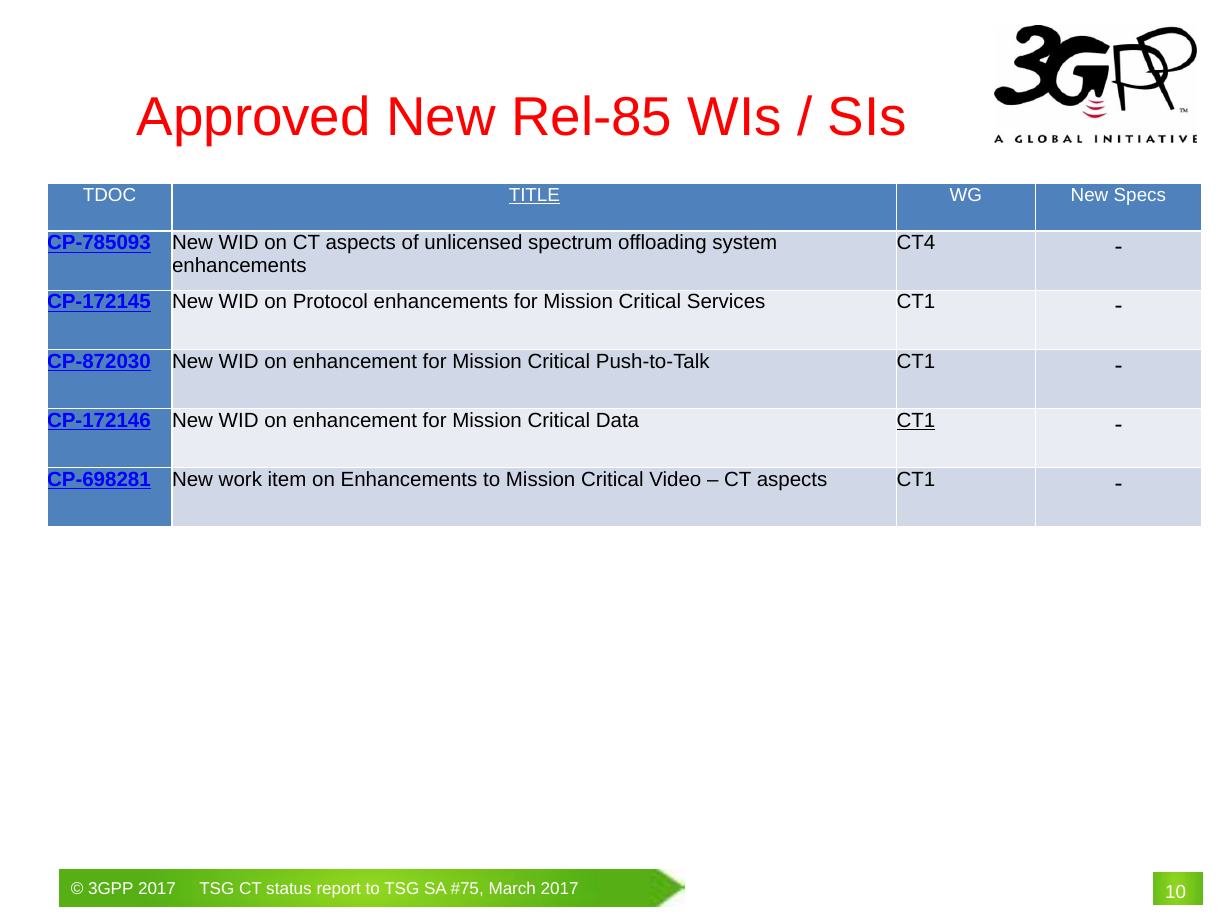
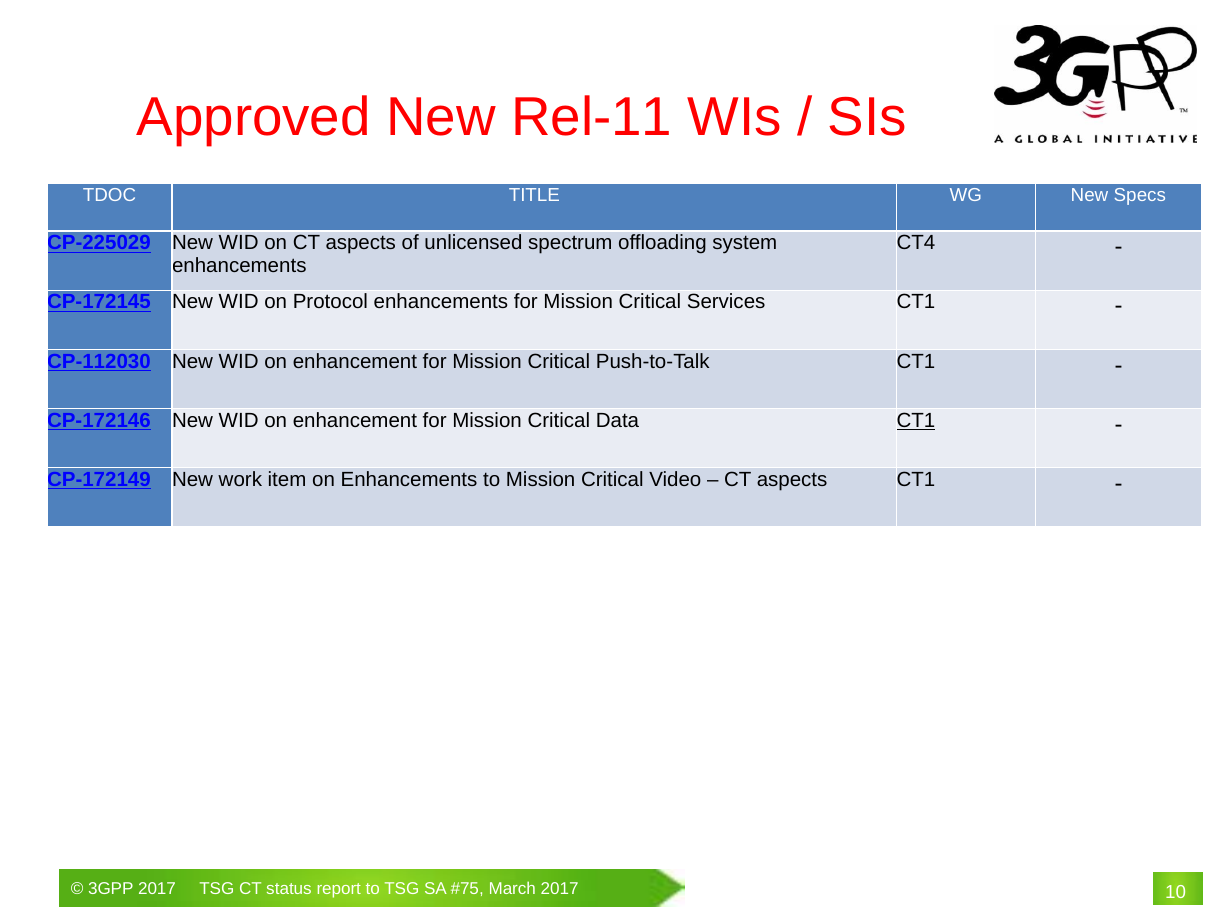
Rel-85: Rel-85 -> Rel-11 (592, 118)
TITLE underline: present -> none (534, 195)
CP-785093: CP-785093 -> CP-225029 (99, 243)
CP-872030: CP-872030 -> CP-112030 (99, 361)
CP-698281: CP-698281 -> CP-172149 (99, 480)
